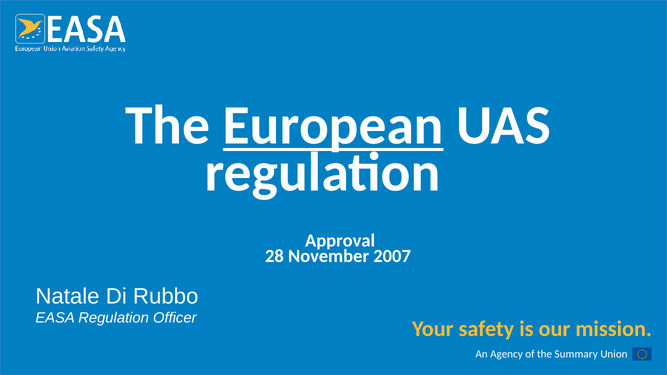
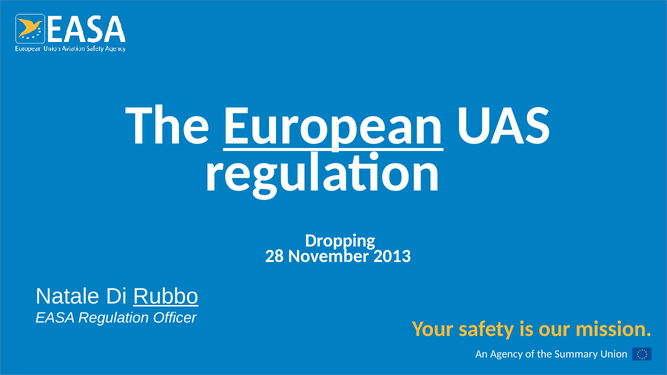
Approval: Approval -> Dropping (340, 241)
2007: 2007 -> 2013 (392, 256)
Rubbo underline: none -> present (166, 296)
